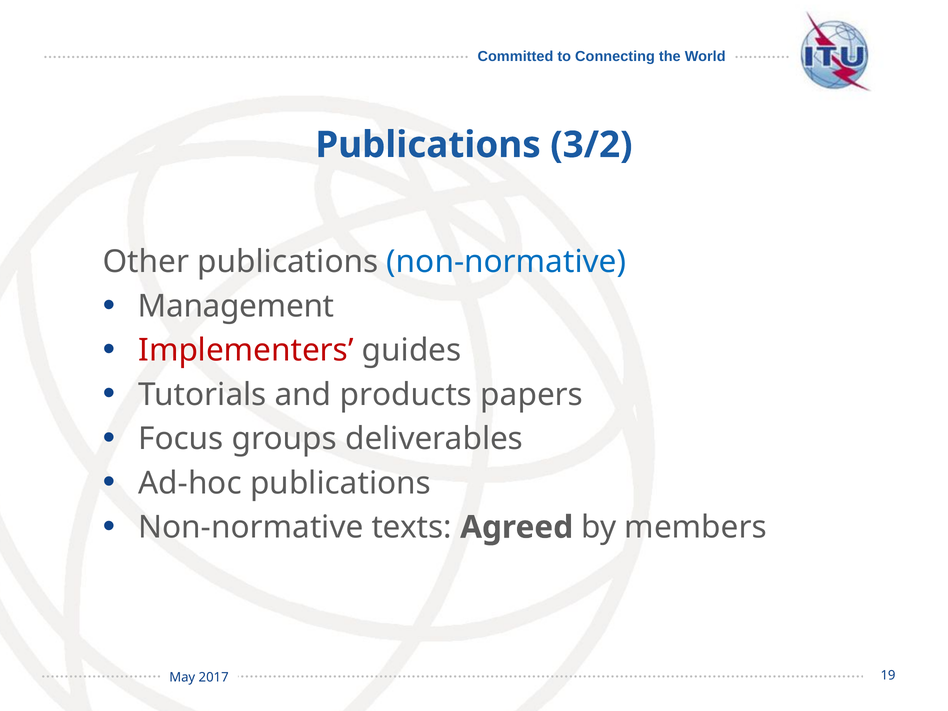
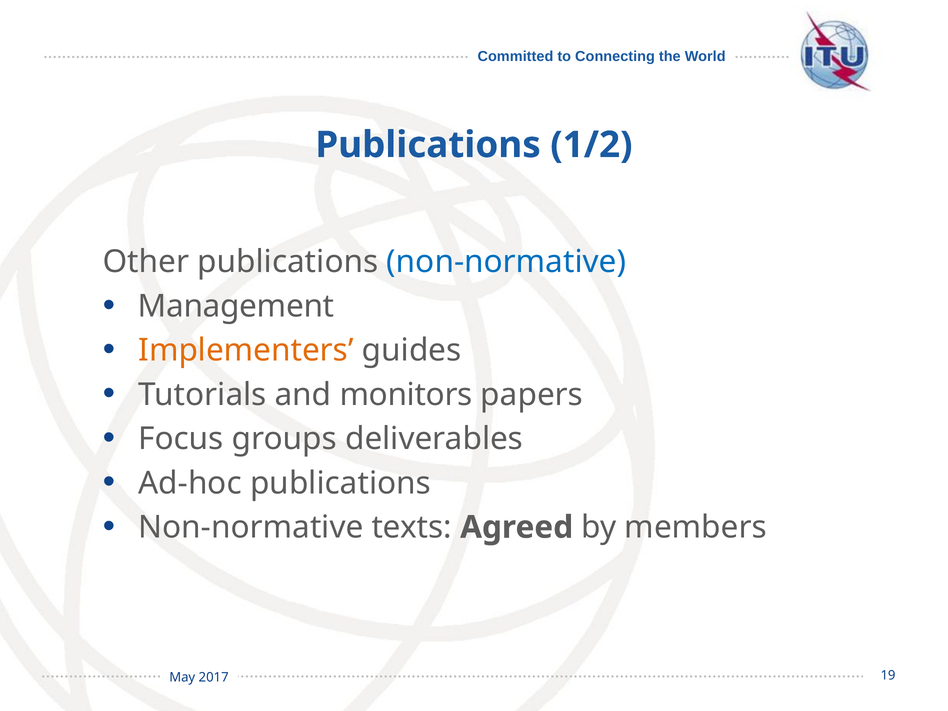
3/2: 3/2 -> 1/2 (591, 145)
Implementers colour: red -> orange (246, 350)
products: products -> monitors (406, 395)
